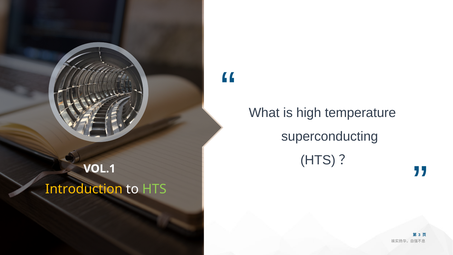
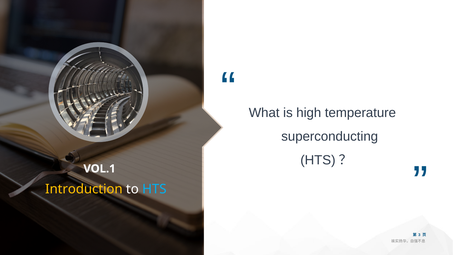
HTS colour: light green -> light blue (154, 189)
